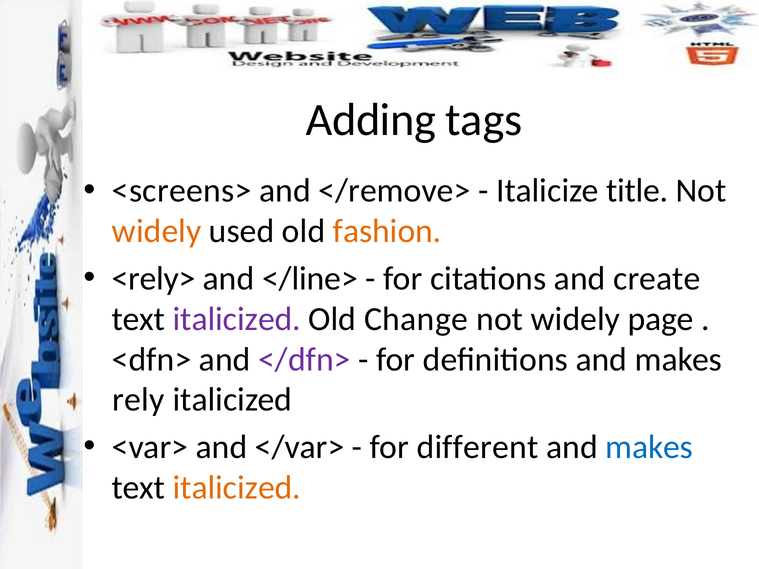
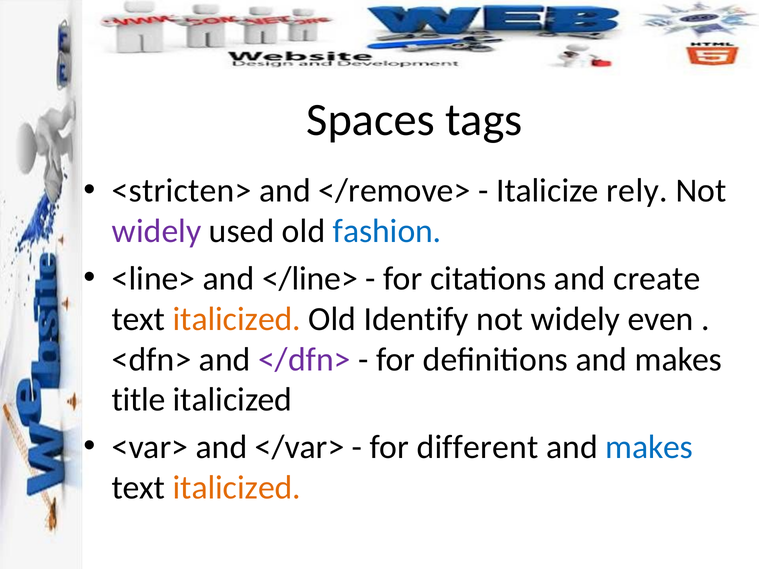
Adding: Adding -> Spaces (371, 120)
<screens>: <screens> -> <stricten> (182, 191)
title: title -> rely (637, 191)
widely colour: orange -> purple (157, 231)
fashion colour: orange -> blue (387, 231)
<rely>: <rely> -> <line> (154, 279)
italicized colour: purple -> orange (237, 319)
Change: Change -> Identify (416, 319)
page: page -> even (661, 319)
rely: rely -> title (139, 400)
